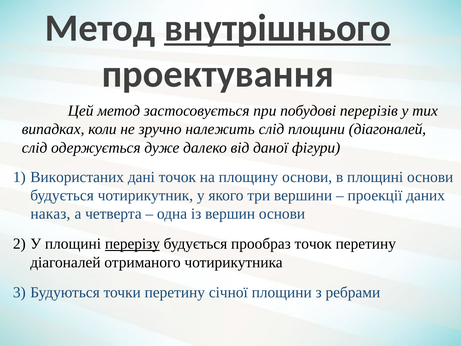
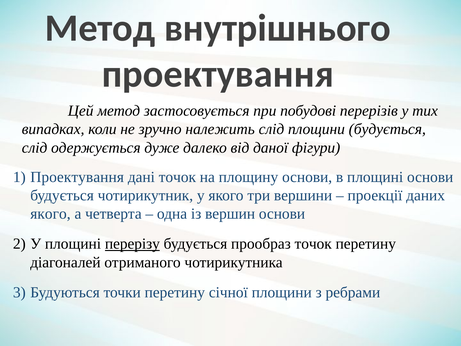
внутрішнього underline: present -> none (277, 28)
площини діагоналей: діагоналей -> будується (387, 129)
Використаних: Використаних -> Проектування (77, 177)
наказ: наказ -> якого (50, 214)
